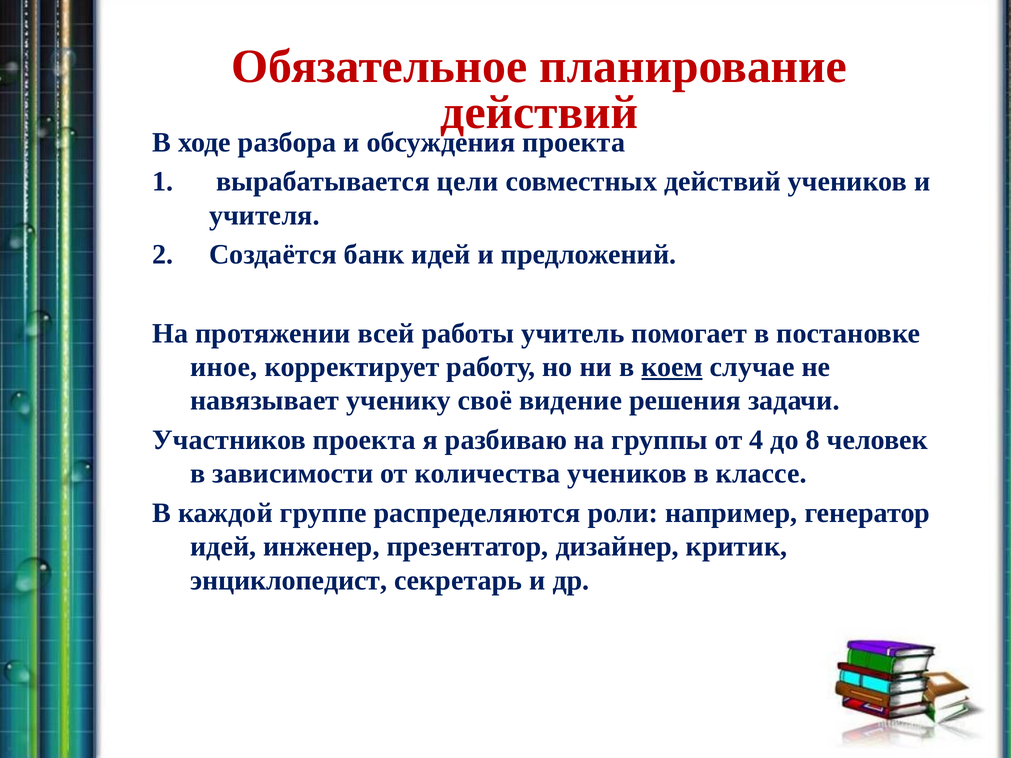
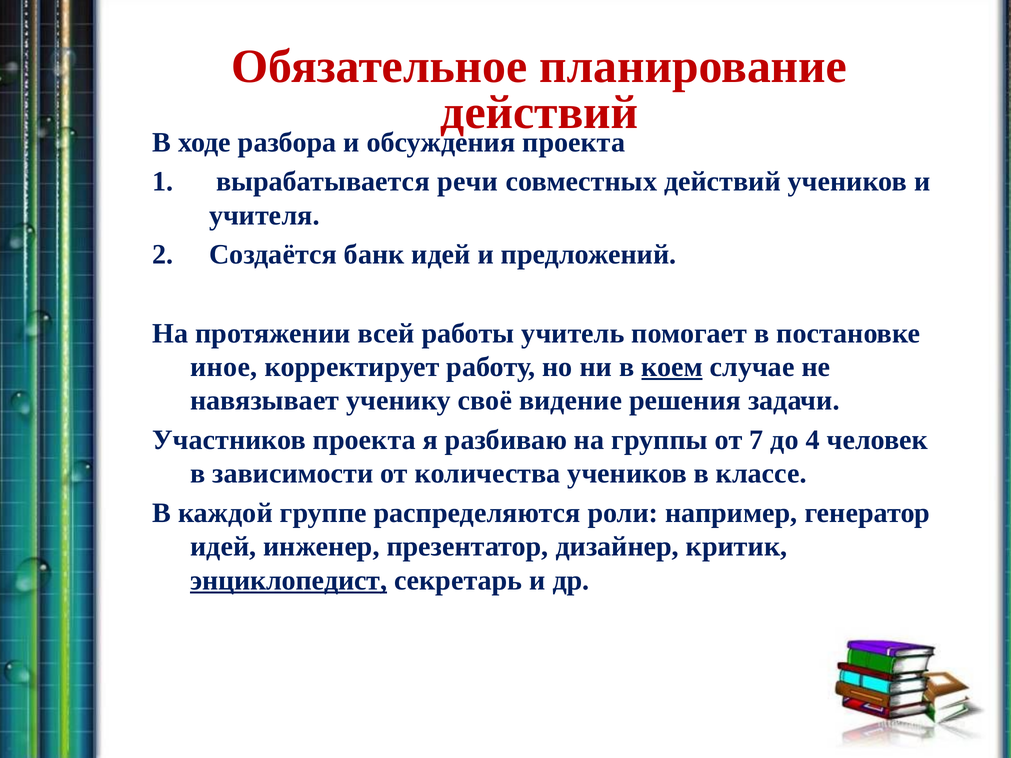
цели: цели -> речи (468, 182)
4: 4 -> 7 (756, 440)
8: 8 -> 4 (813, 440)
энциклопедист underline: none -> present (289, 581)
